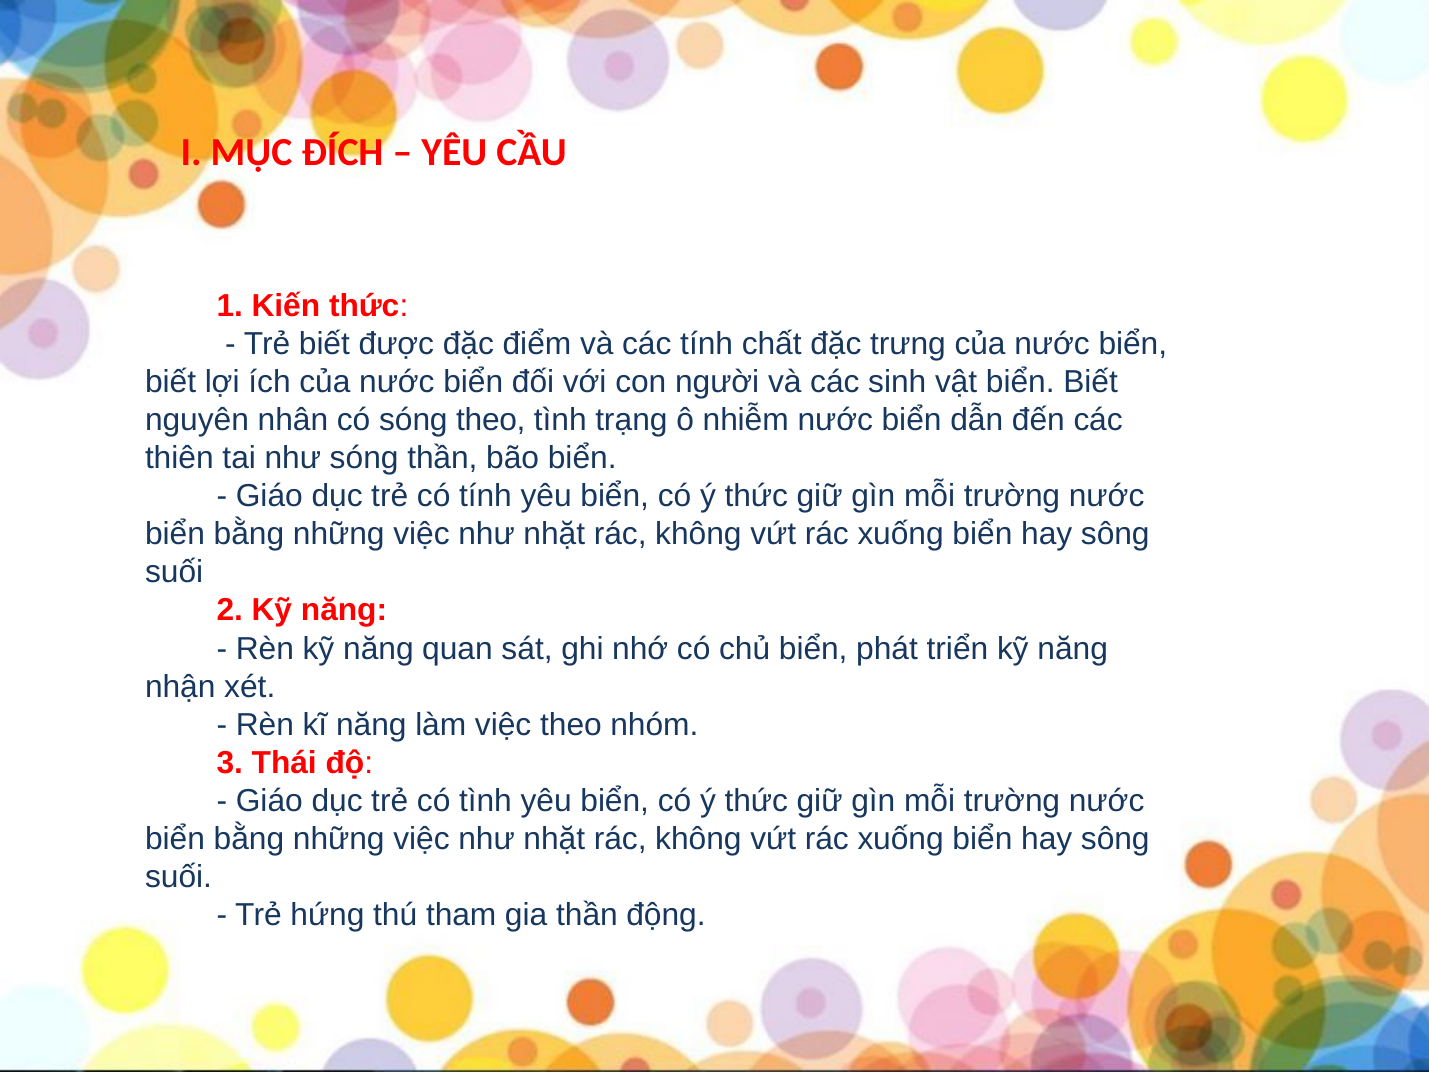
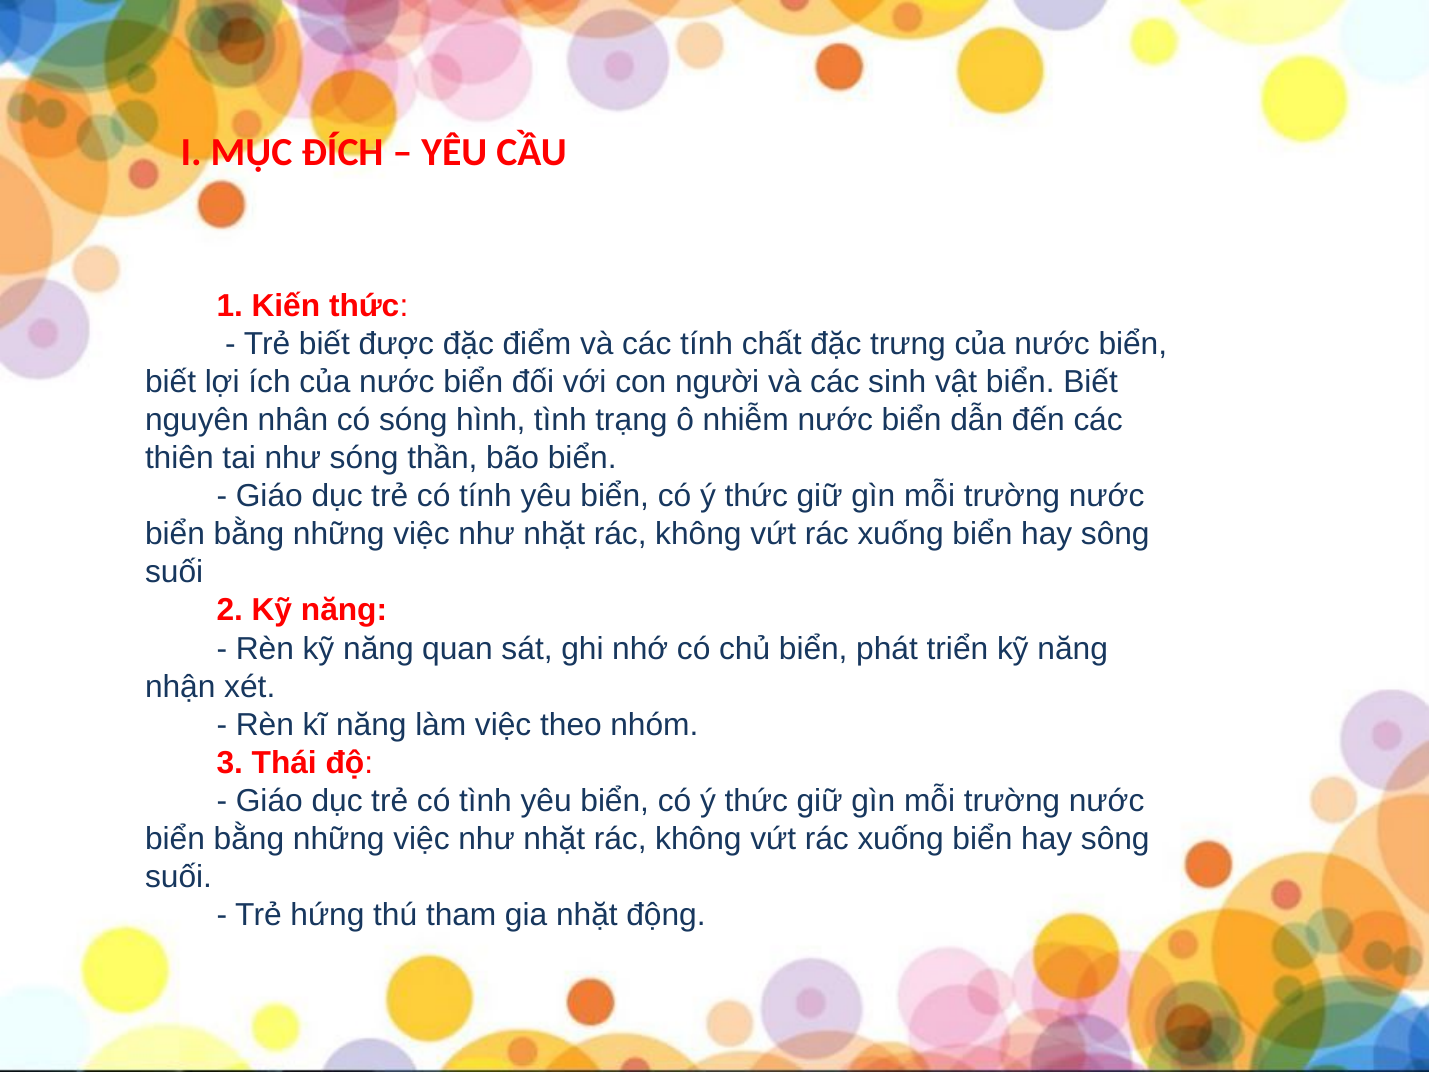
sóng theo: theo -> hình (491, 420)
gia thần: thần -> nhặt (587, 915)
